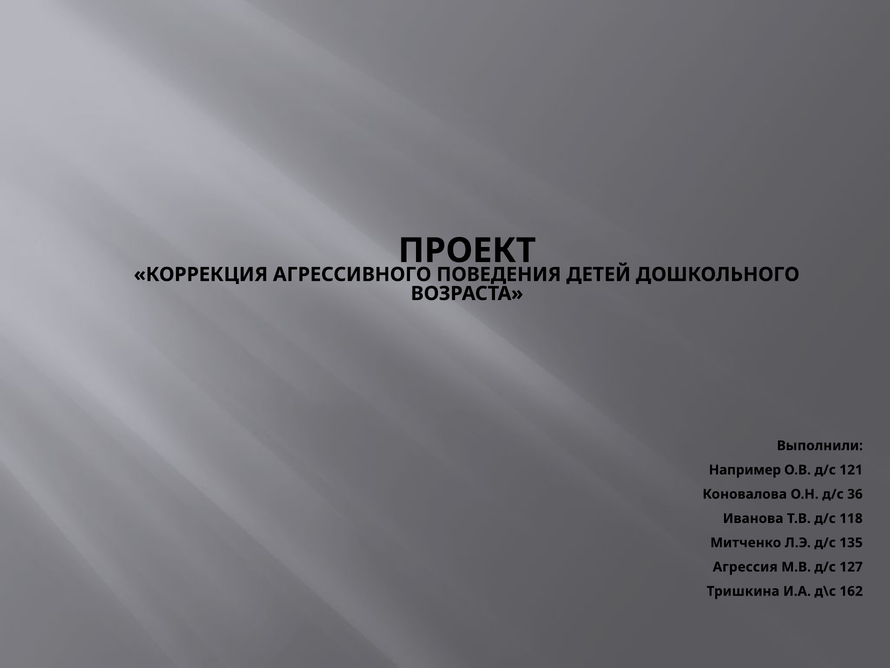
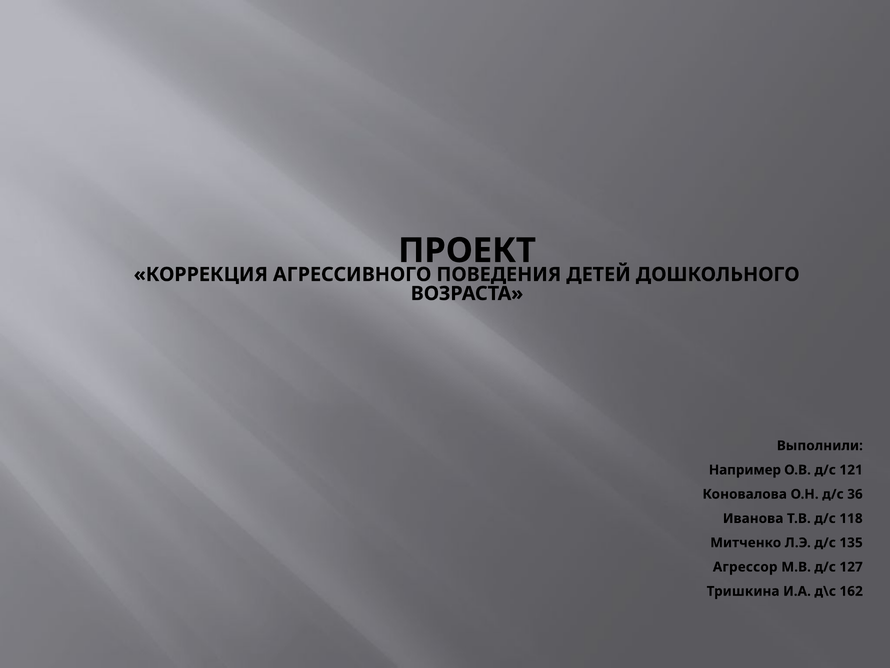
Агрессия: Агрессия -> Агрессор (745, 567)
